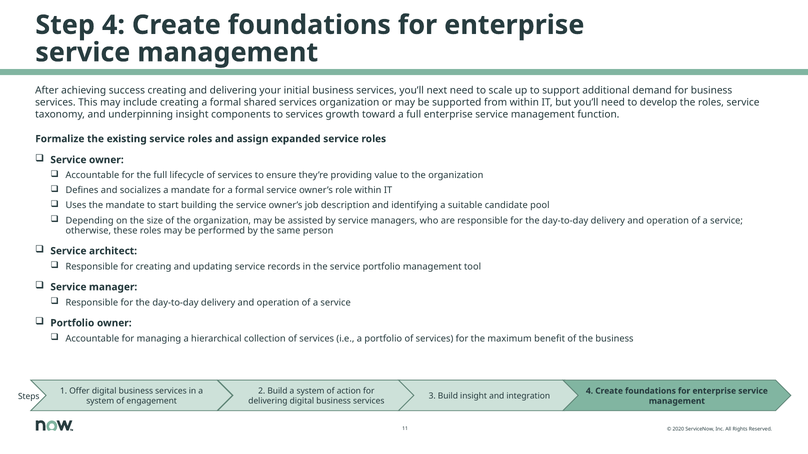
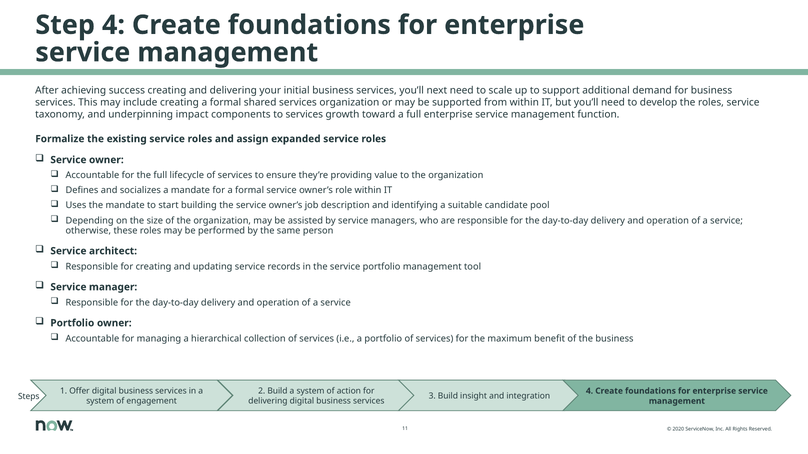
underpinning insight: insight -> impact (192, 115)
